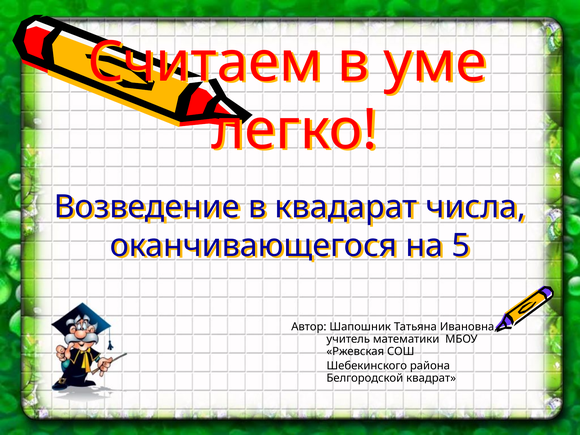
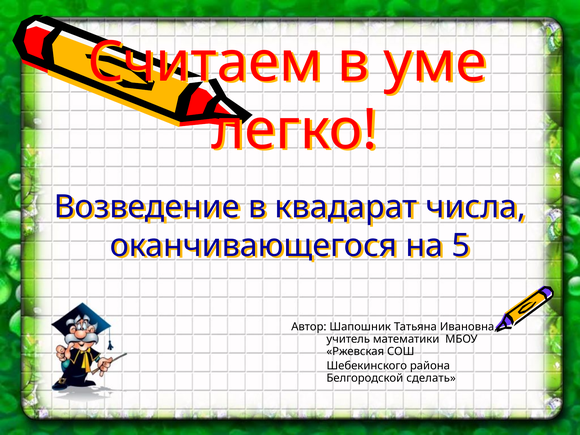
квадрат: квадрат -> сделать (431, 378)
